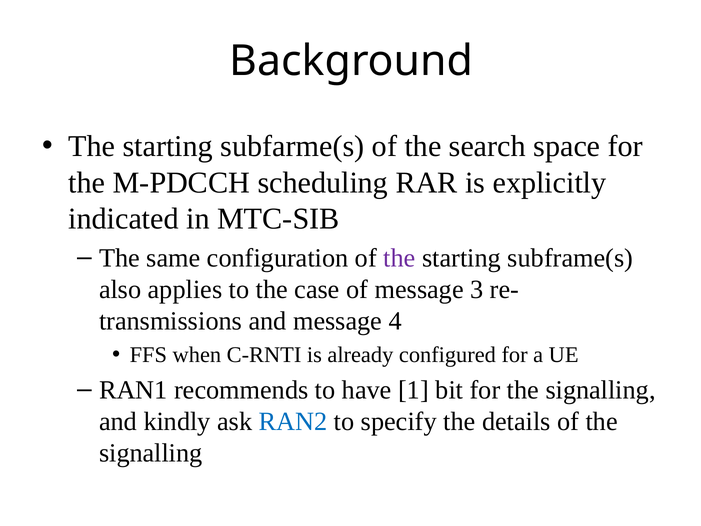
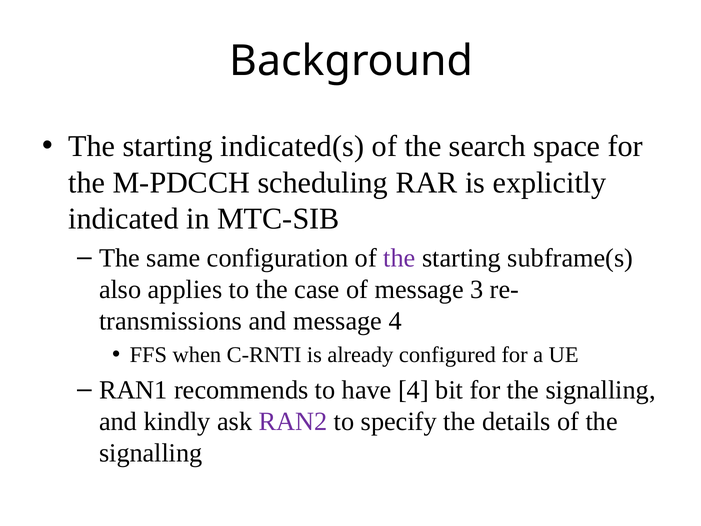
subfarme(s: subfarme(s -> indicated(s (292, 146)
have 1: 1 -> 4 (413, 390)
RAN2 colour: blue -> purple (293, 421)
